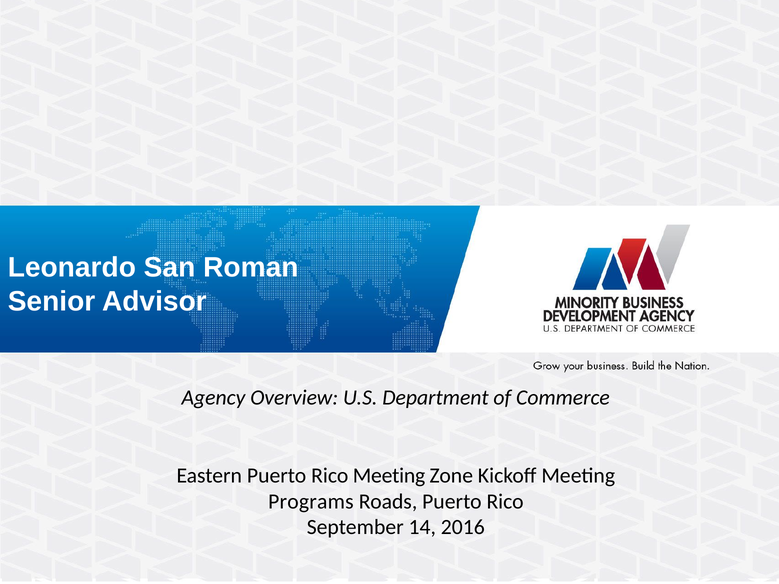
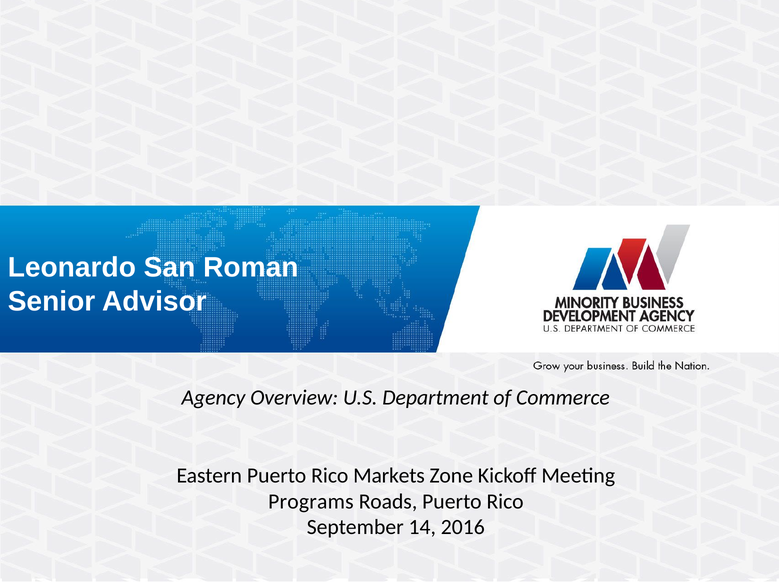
Rico Meeting: Meeting -> Markets (389, 476)
